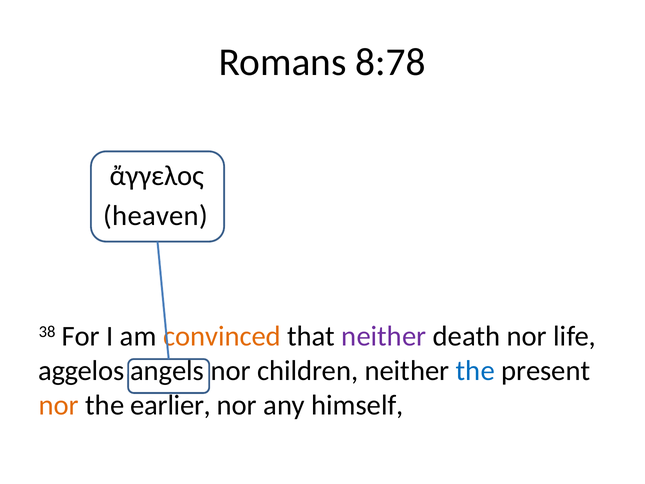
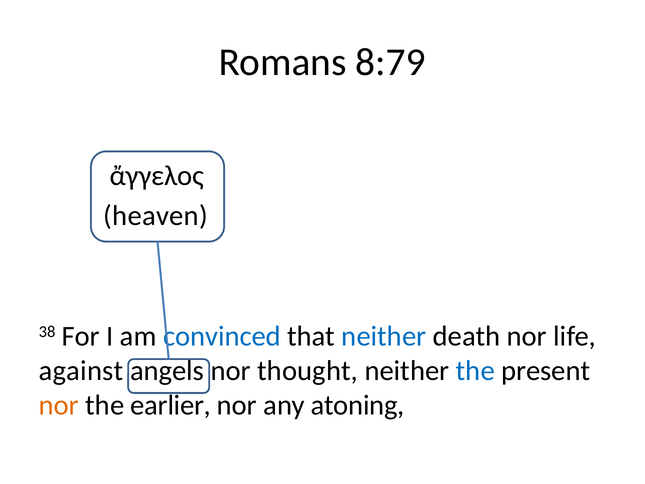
8:78: 8:78 -> 8:79 (391, 62)
convinced colour: orange -> blue (222, 336)
neither colour: purple -> blue (384, 336)
aggelos: aggelos -> against (81, 371)
children: children -> thought (308, 371)
himself: himself -> atoning (358, 405)
